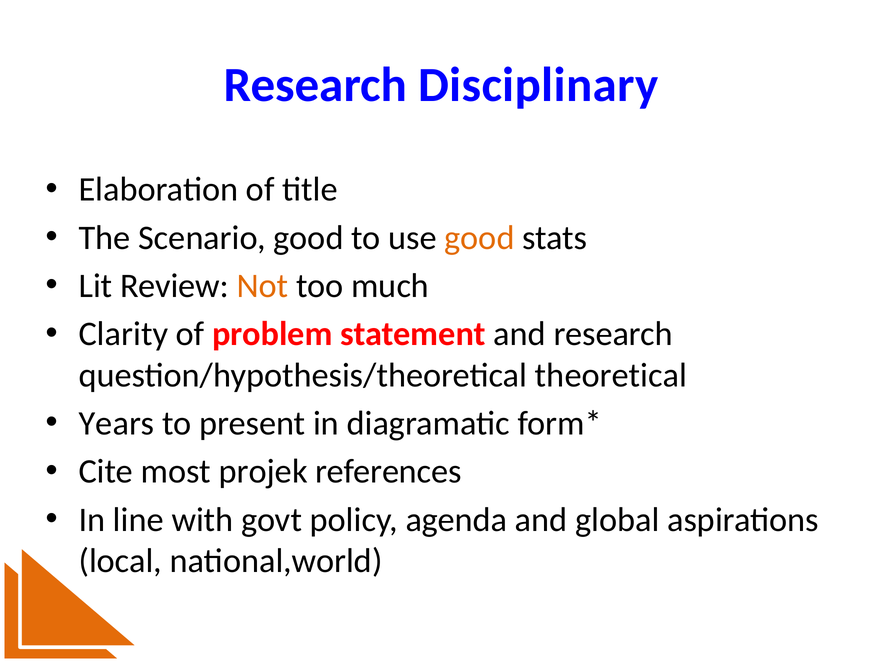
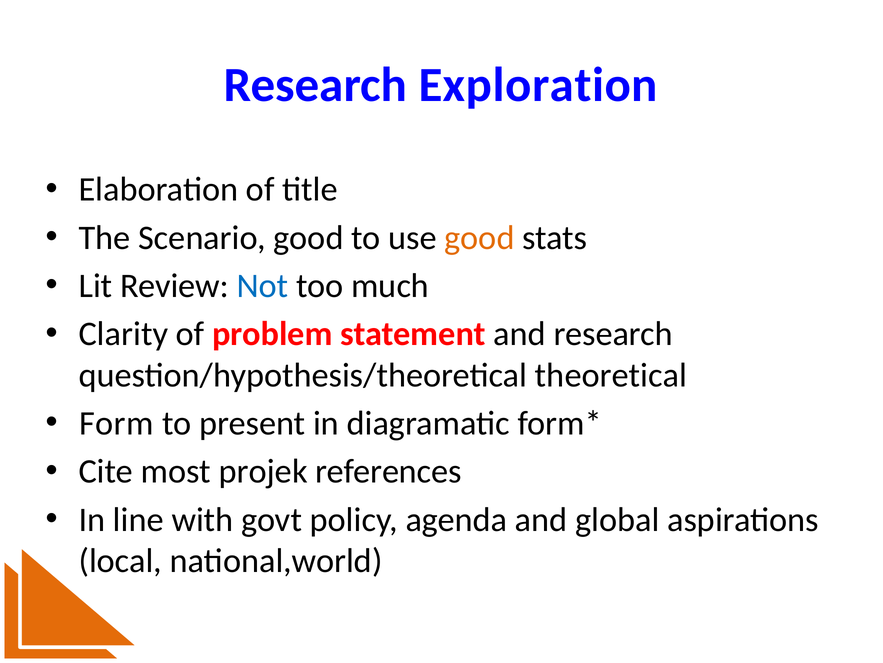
Disciplinary: Disciplinary -> Exploration (538, 85)
Not colour: orange -> blue (263, 286)
Years: Years -> Form (116, 423)
